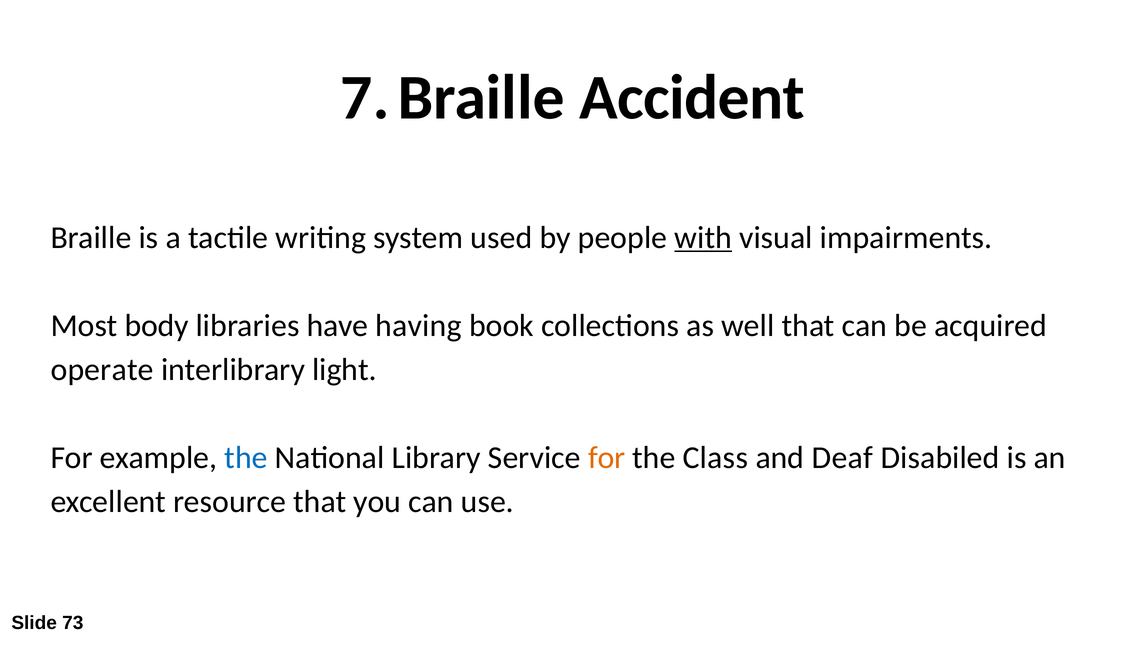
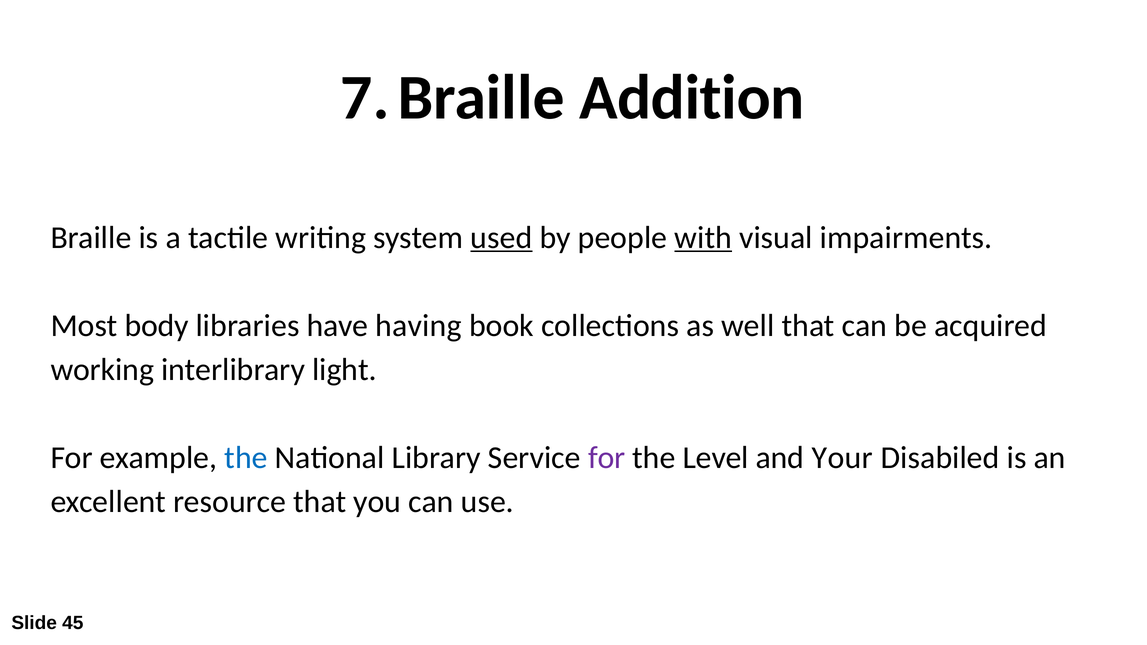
Accident: Accident -> Addition (692, 98)
used underline: none -> present (501, 238)
operate: operate -> working (102, 370)
for colour: orange -> purple (607, 458)
Class: Class -> Level (716, 458)
Deaf: Deaf -> Your (842, 458)
73: 73 -> 45 (73, 623)
